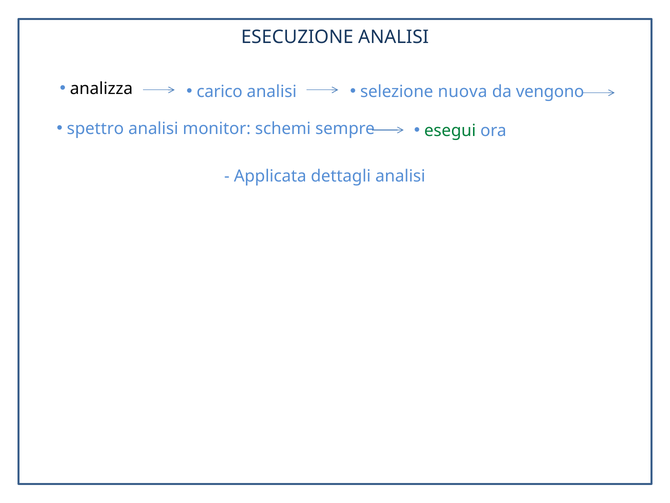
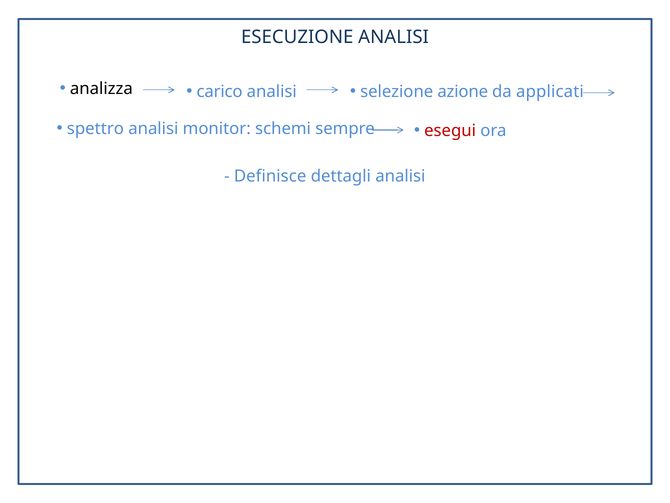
nuova: nuova -> azione (463, 92)
vengono: vengono -> applicati (550, 92)
esegui colour: green -> red (450, 130)
Applicata: Applicata -> Definisce (270, 176)
